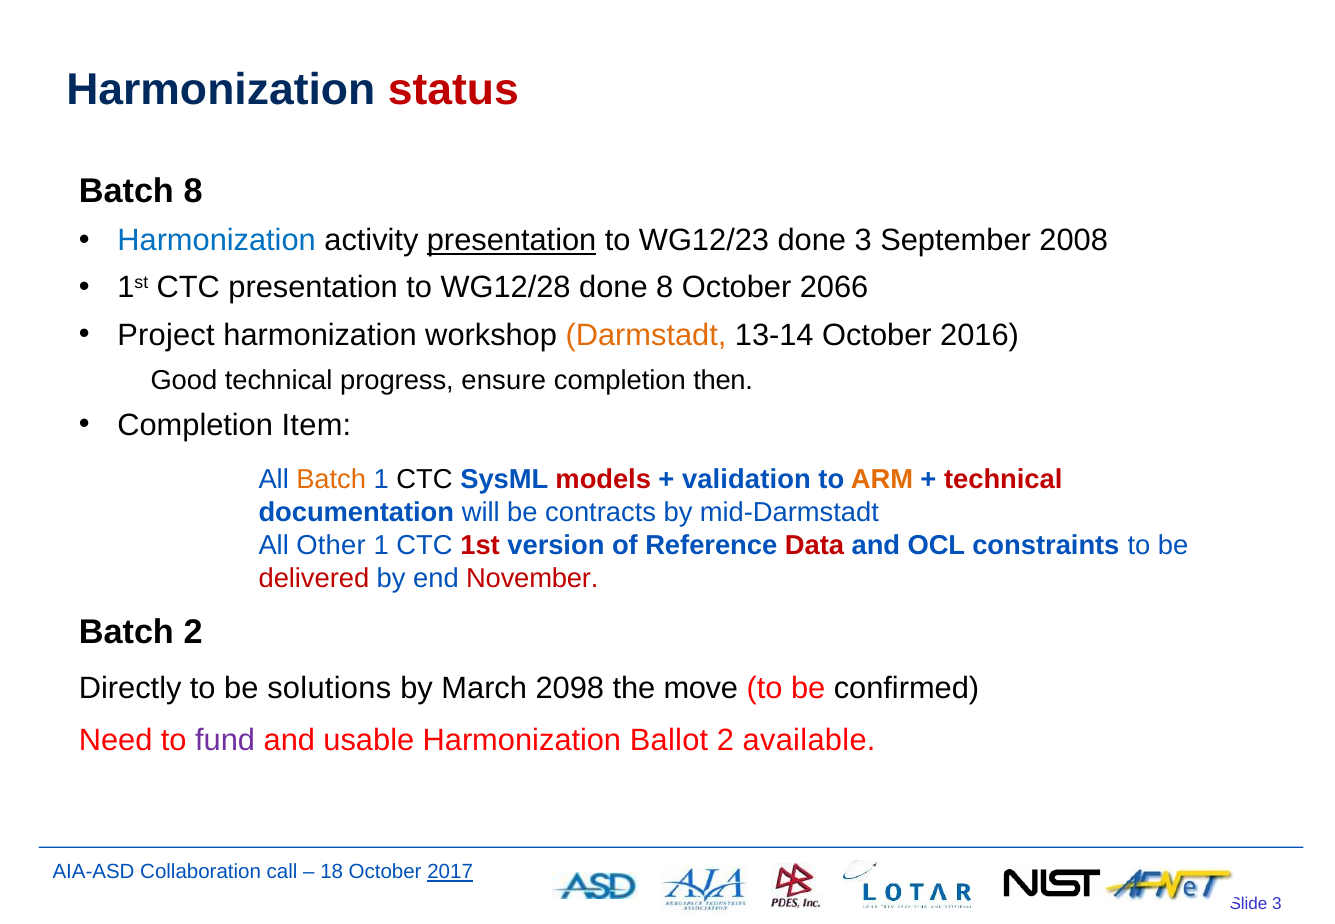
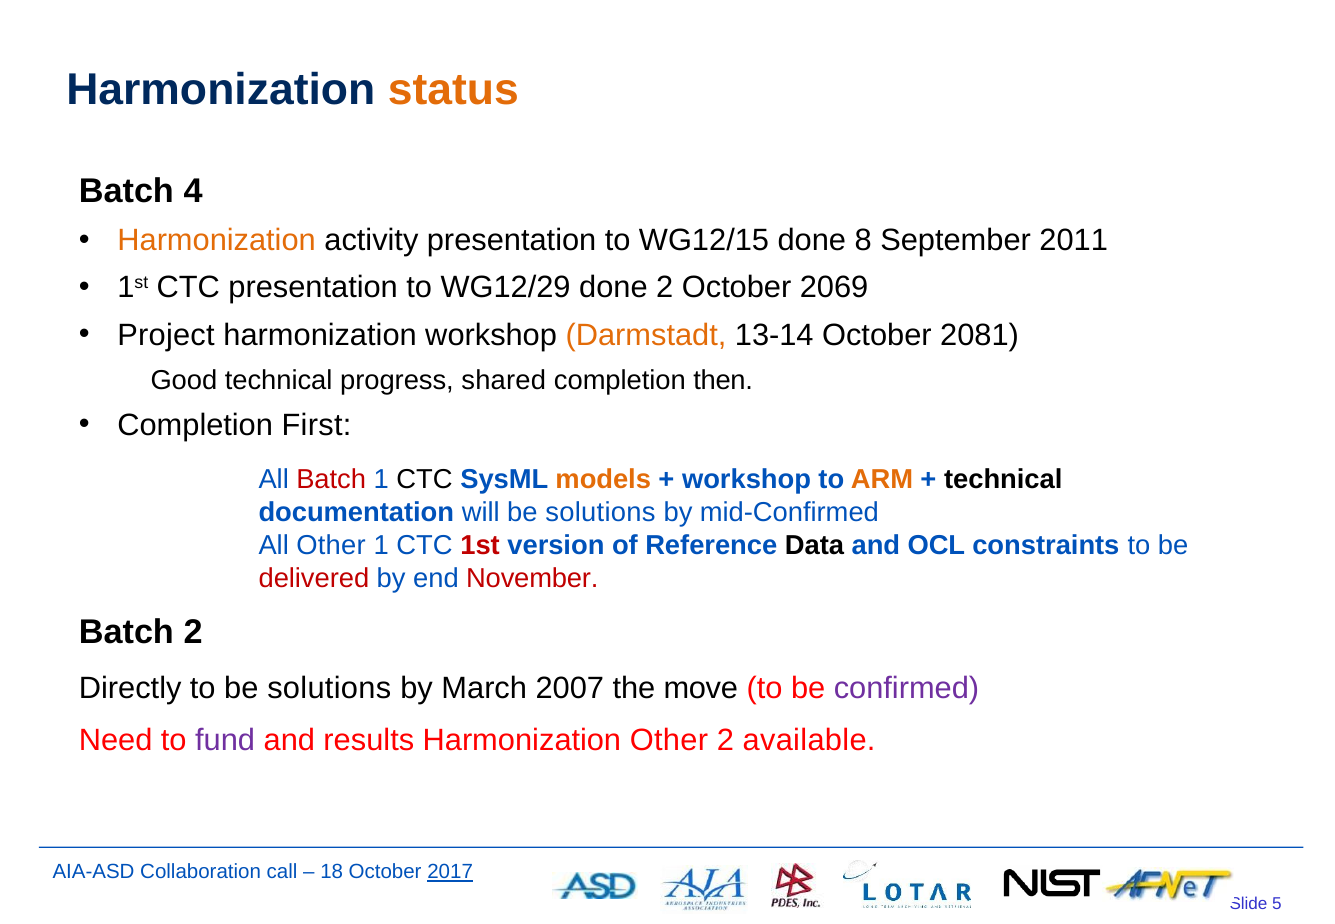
status colour: red -> orange (453, 90)
Batch 8: 8 -> 4 (193, 192)
Harmonization colour: blue -> orange (217, 241)
presentation underline: present -> none (512, 241)
WG12/23: WG12/23 -> WG12/15 (704, 241)
done 3: 3 -> 8 (863, 241)
2008: 2008 -> 2011 (1074, 241)
WG12/28: WG12/28 -> WG12/29 (506, 288)
done 8: 8 -> 2 (665, 288)
2066: 2066 -> 2069 (834, 288)
2016: 2016 -> 2081 (980, 335)
ensure: ensure -> shared (504, 380)
Item: Item -> First (316, 426)
Batch colour: orange -> red (331, 480)
models colour: red -> orange (603, 480)
validation: validation -> workshop (747, 480)
technical colour: red -> black (1003, 480)
will be contracts: contracts -> solutions (600, 513)
mid-Darmstadt: mid-Darmstadt -> mid-Confirmed (789, 513)
Data colour: red -> black (814, 545)
2098: 2098 -> 2007 (570, 688)
confirmed colour: black -> purple (906, 688)
usable: usable -> results (369, 741)
Harmonization Ballot: Ballot -> Other (669, 741)
3: 3 -> 5 (1277, 904)
